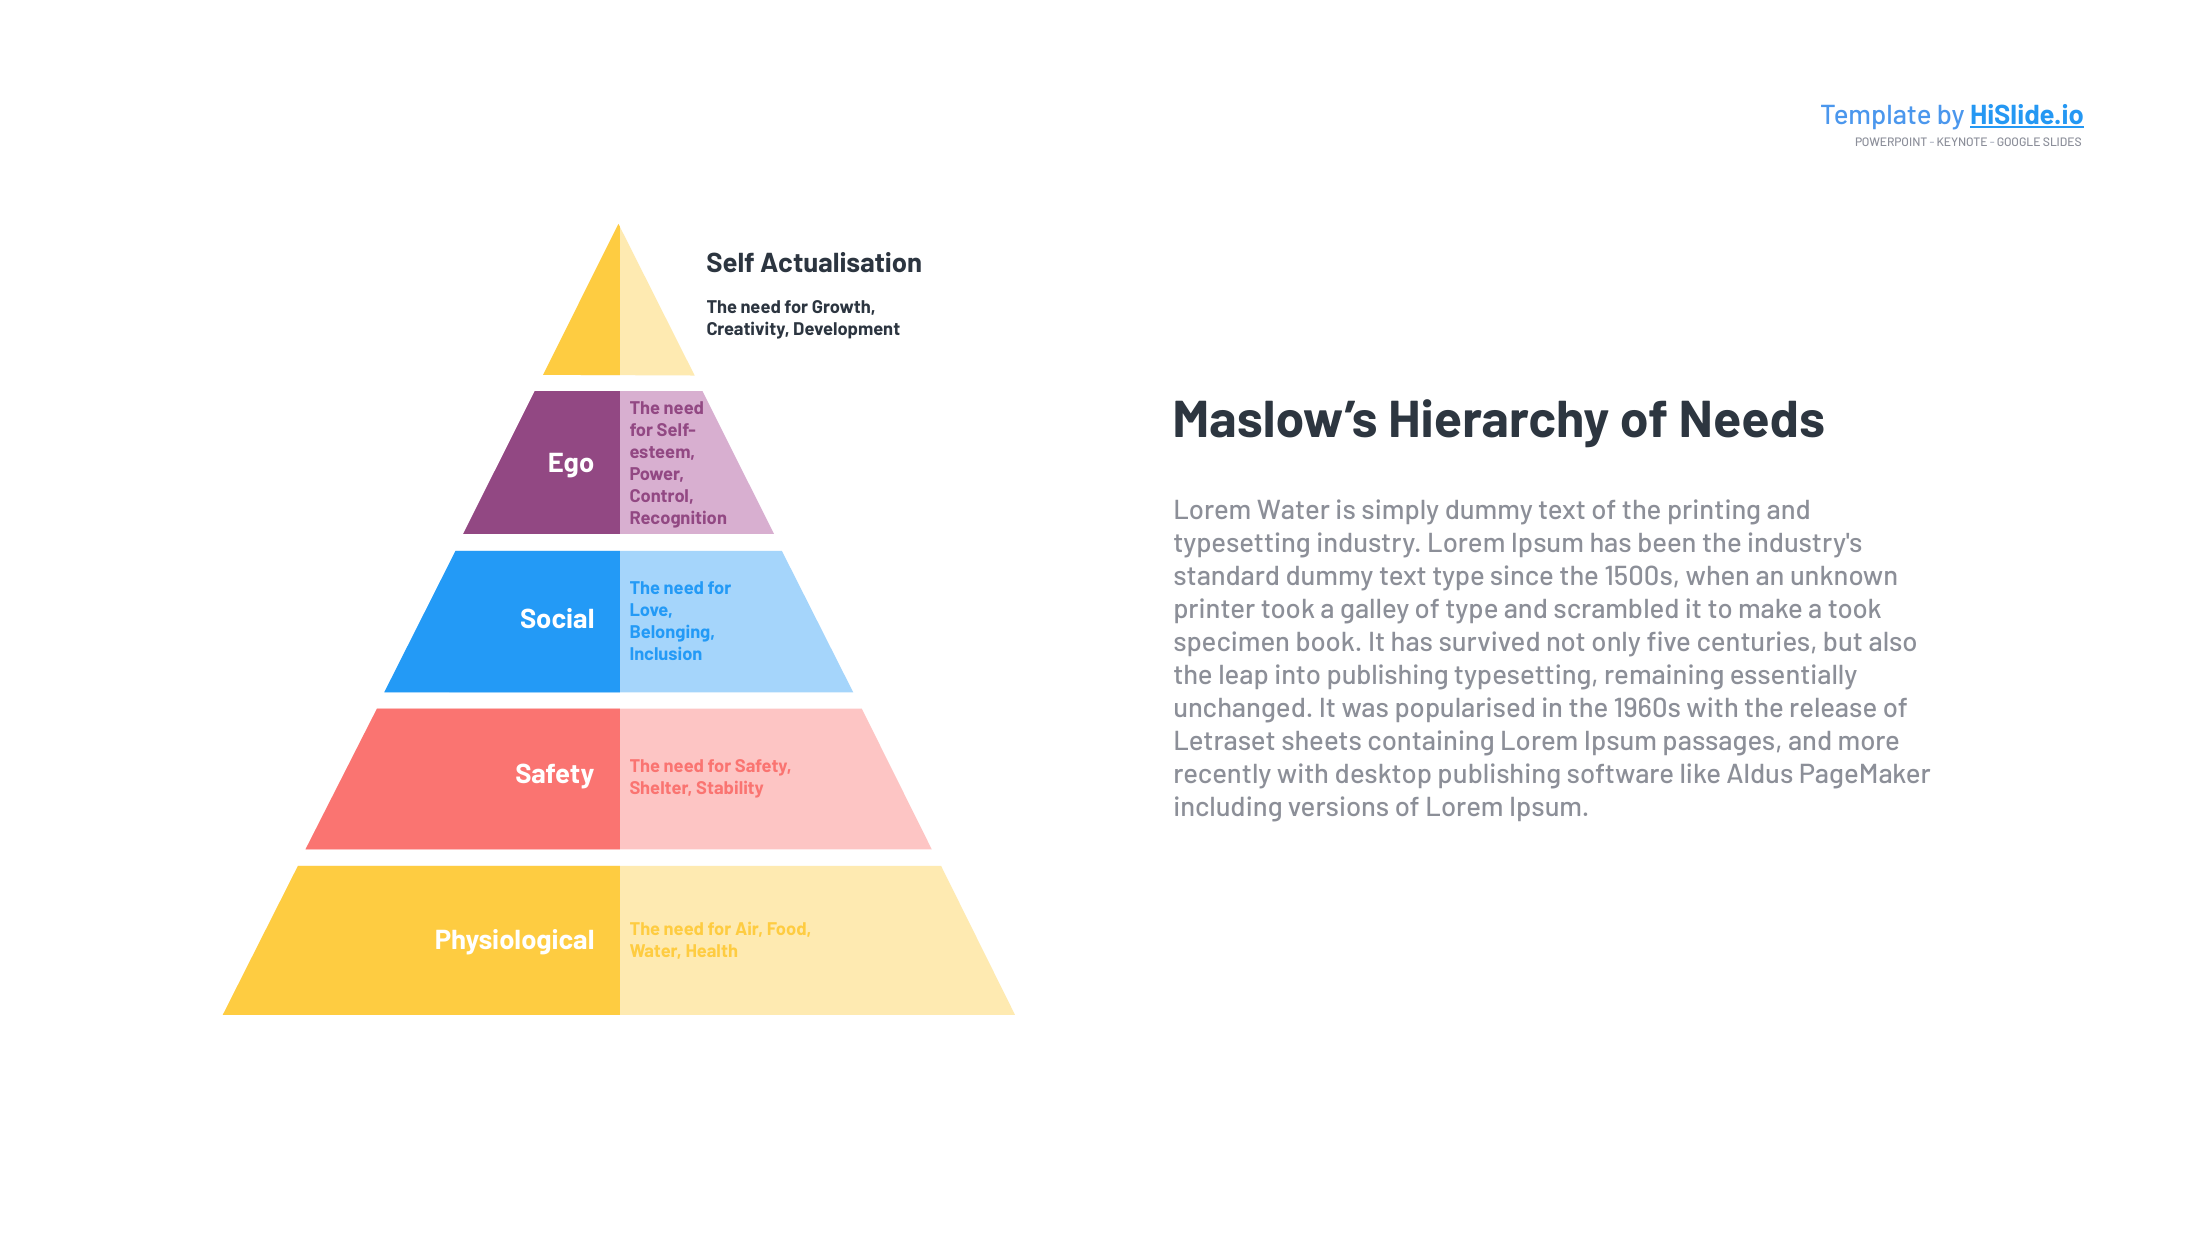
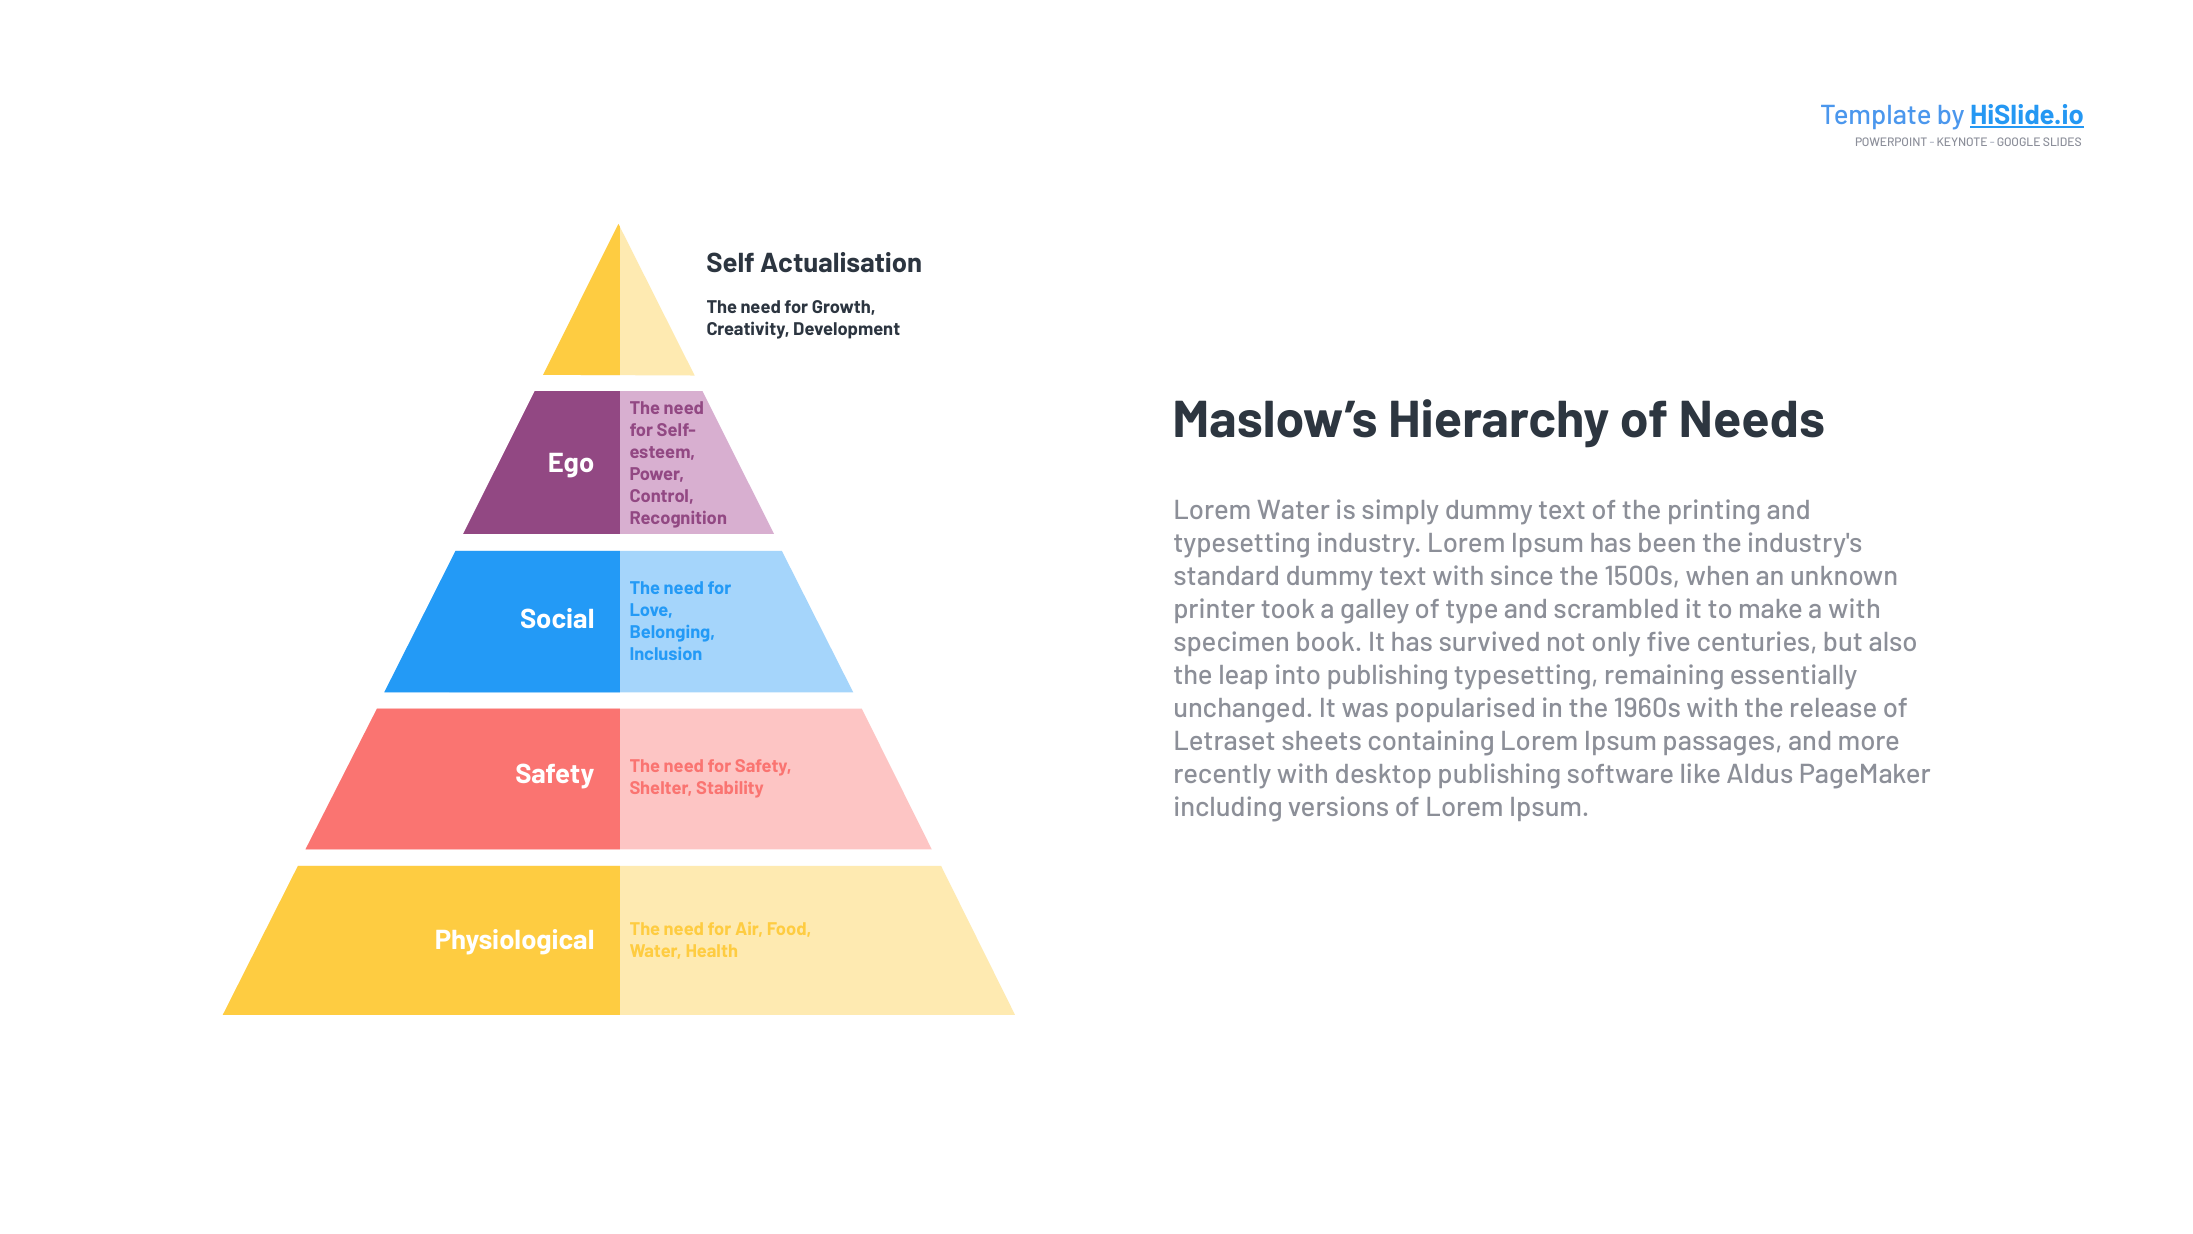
text type: type -> with (1458, 576)
a took: took -> with (1854, 609)
